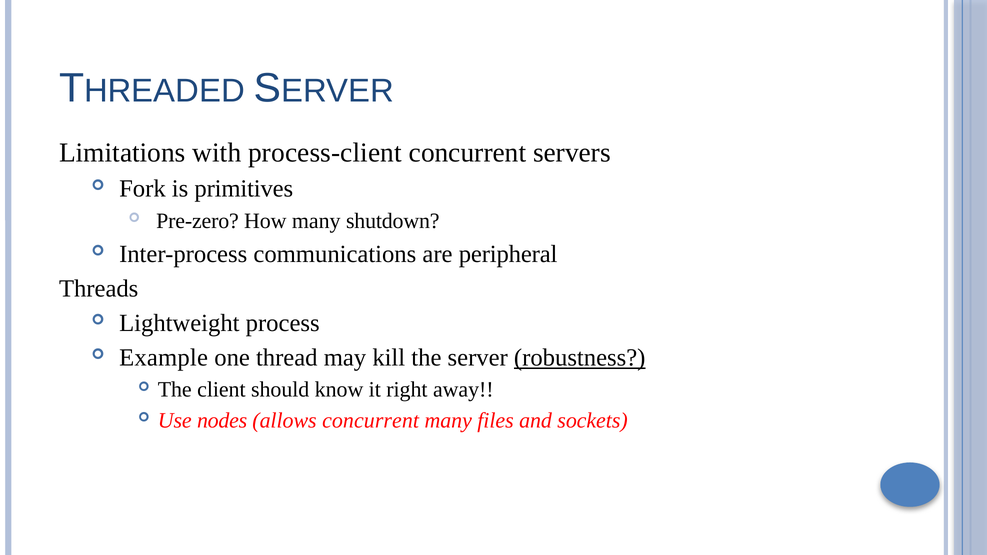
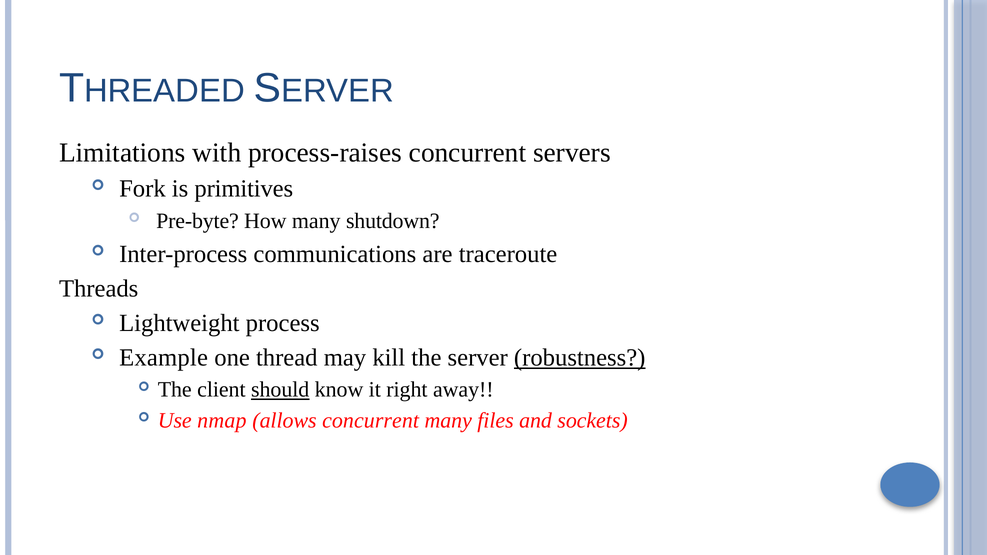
process-client: process-client -> process-raises (325, 153)
Pre-zero: Pre-zero -> Pre-byte (197, 221)
peripheral: peripheral -> traceroute (508, 254)
should underline: none -> present (280, 390)
nodes: nodes -> nmap (222, 421)
